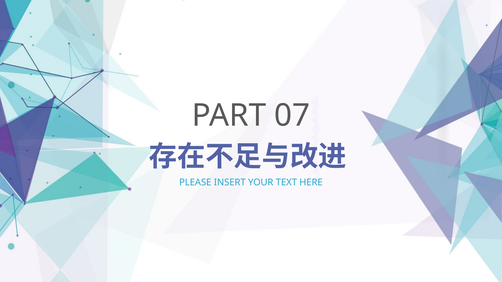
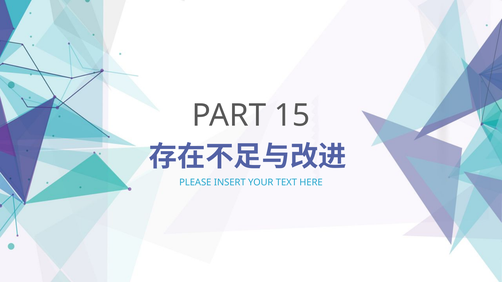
07: 07 -> 15 (292, 116)
